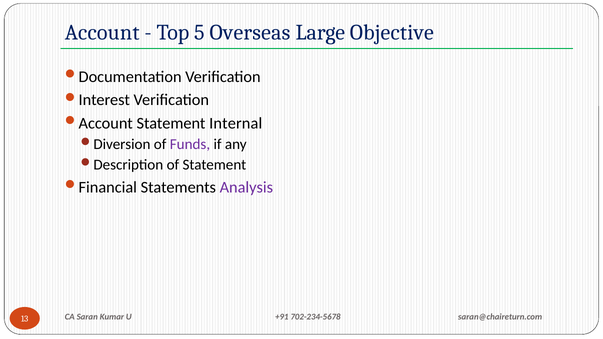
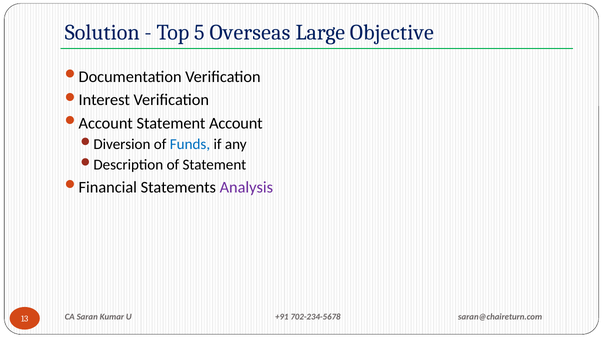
Account: Account -> Solution (102, 32)
Internal: Internal -> Account (236, 123)
Funds colour: purple -> blue (190, 144)
